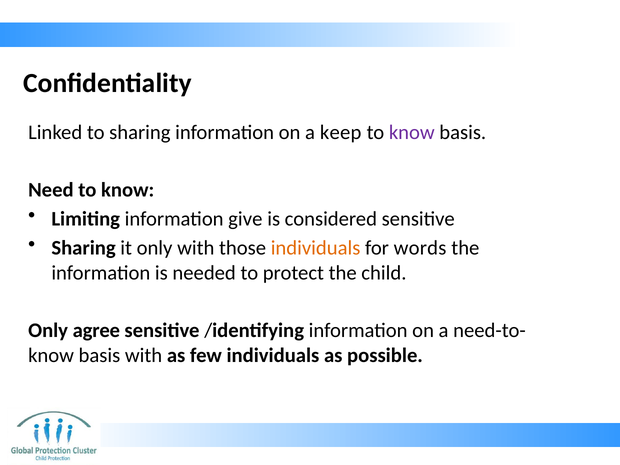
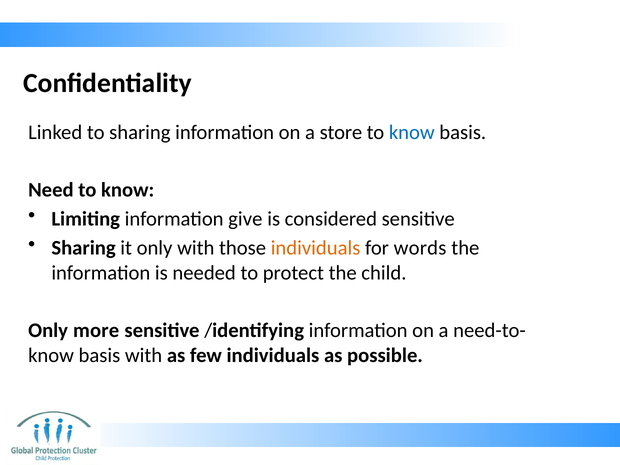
keep: keep -> store (341, 132)
know colour: purple -> blue (412, 132)
agree: agree -> more (96, 331)
